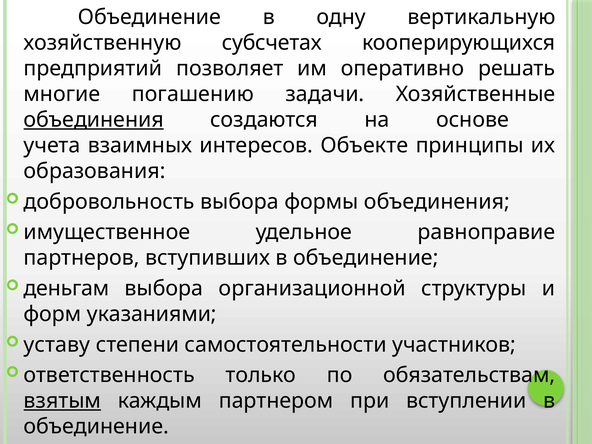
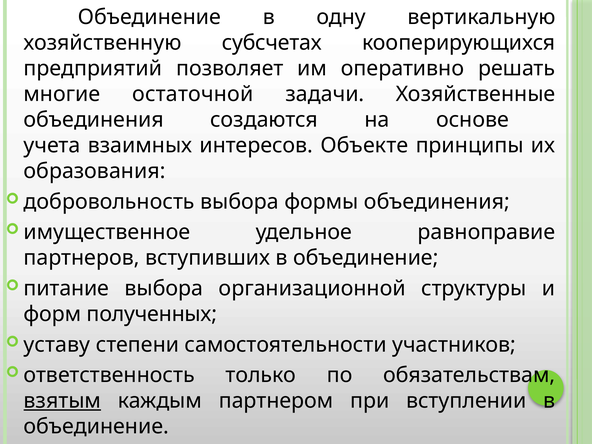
погашению: погашению -> остаточной (193, 94)
объединения underline: present -> none (94, 120)
деньгам: деньгам -> питание (66, 288)
указаниями: указаниями -> полученных (152, 314)
